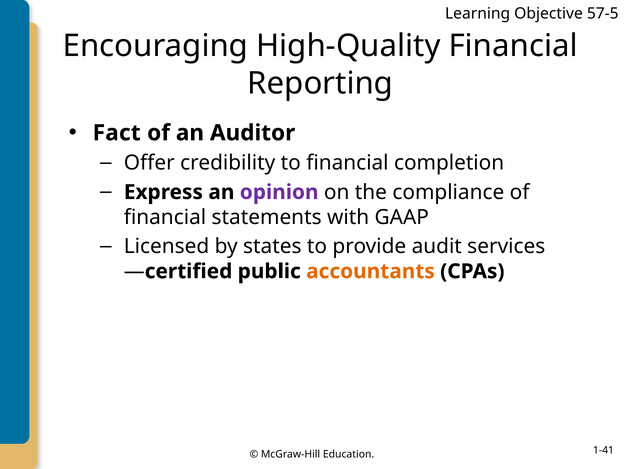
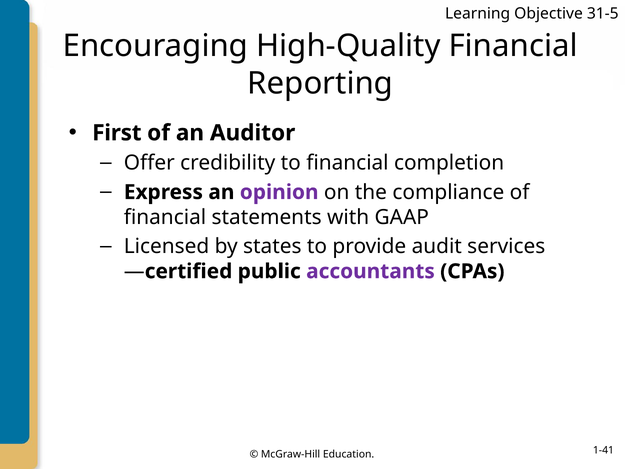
57-5: 57-5 -> 31-5 (603, 13)
Fact: Fact -> First (117, 133)
accountants colour: orange -> purple (370, 271)
